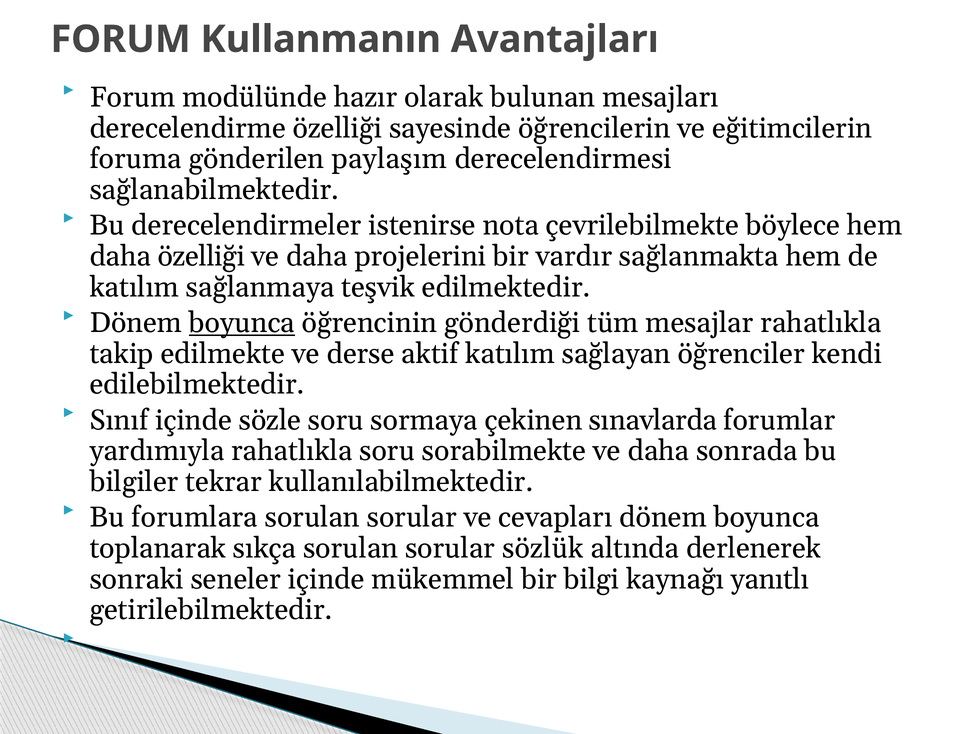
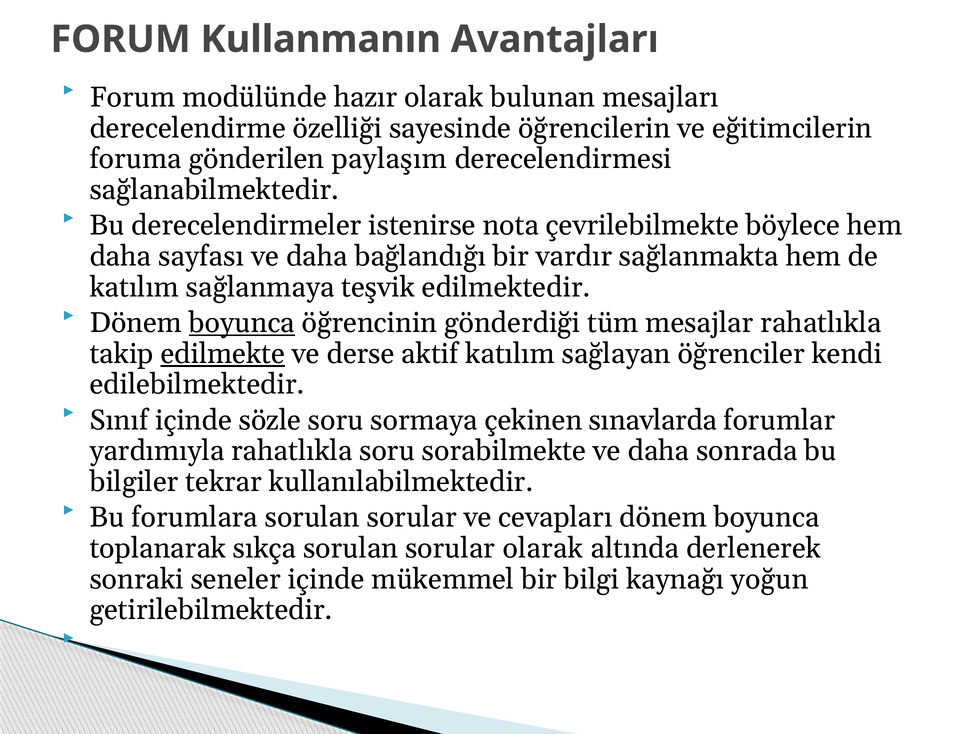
daha özelliği: özelliği -> sayfası (201, 256)
projelerini: projelerini -> bağlandığı (420, 256)
edilmekte underline: none -> present (223, 353)
sorular sözlük: sözlük -> olarak (543, 548)
yanıtlı: yanıtlı -> yoğun (770, 579)
